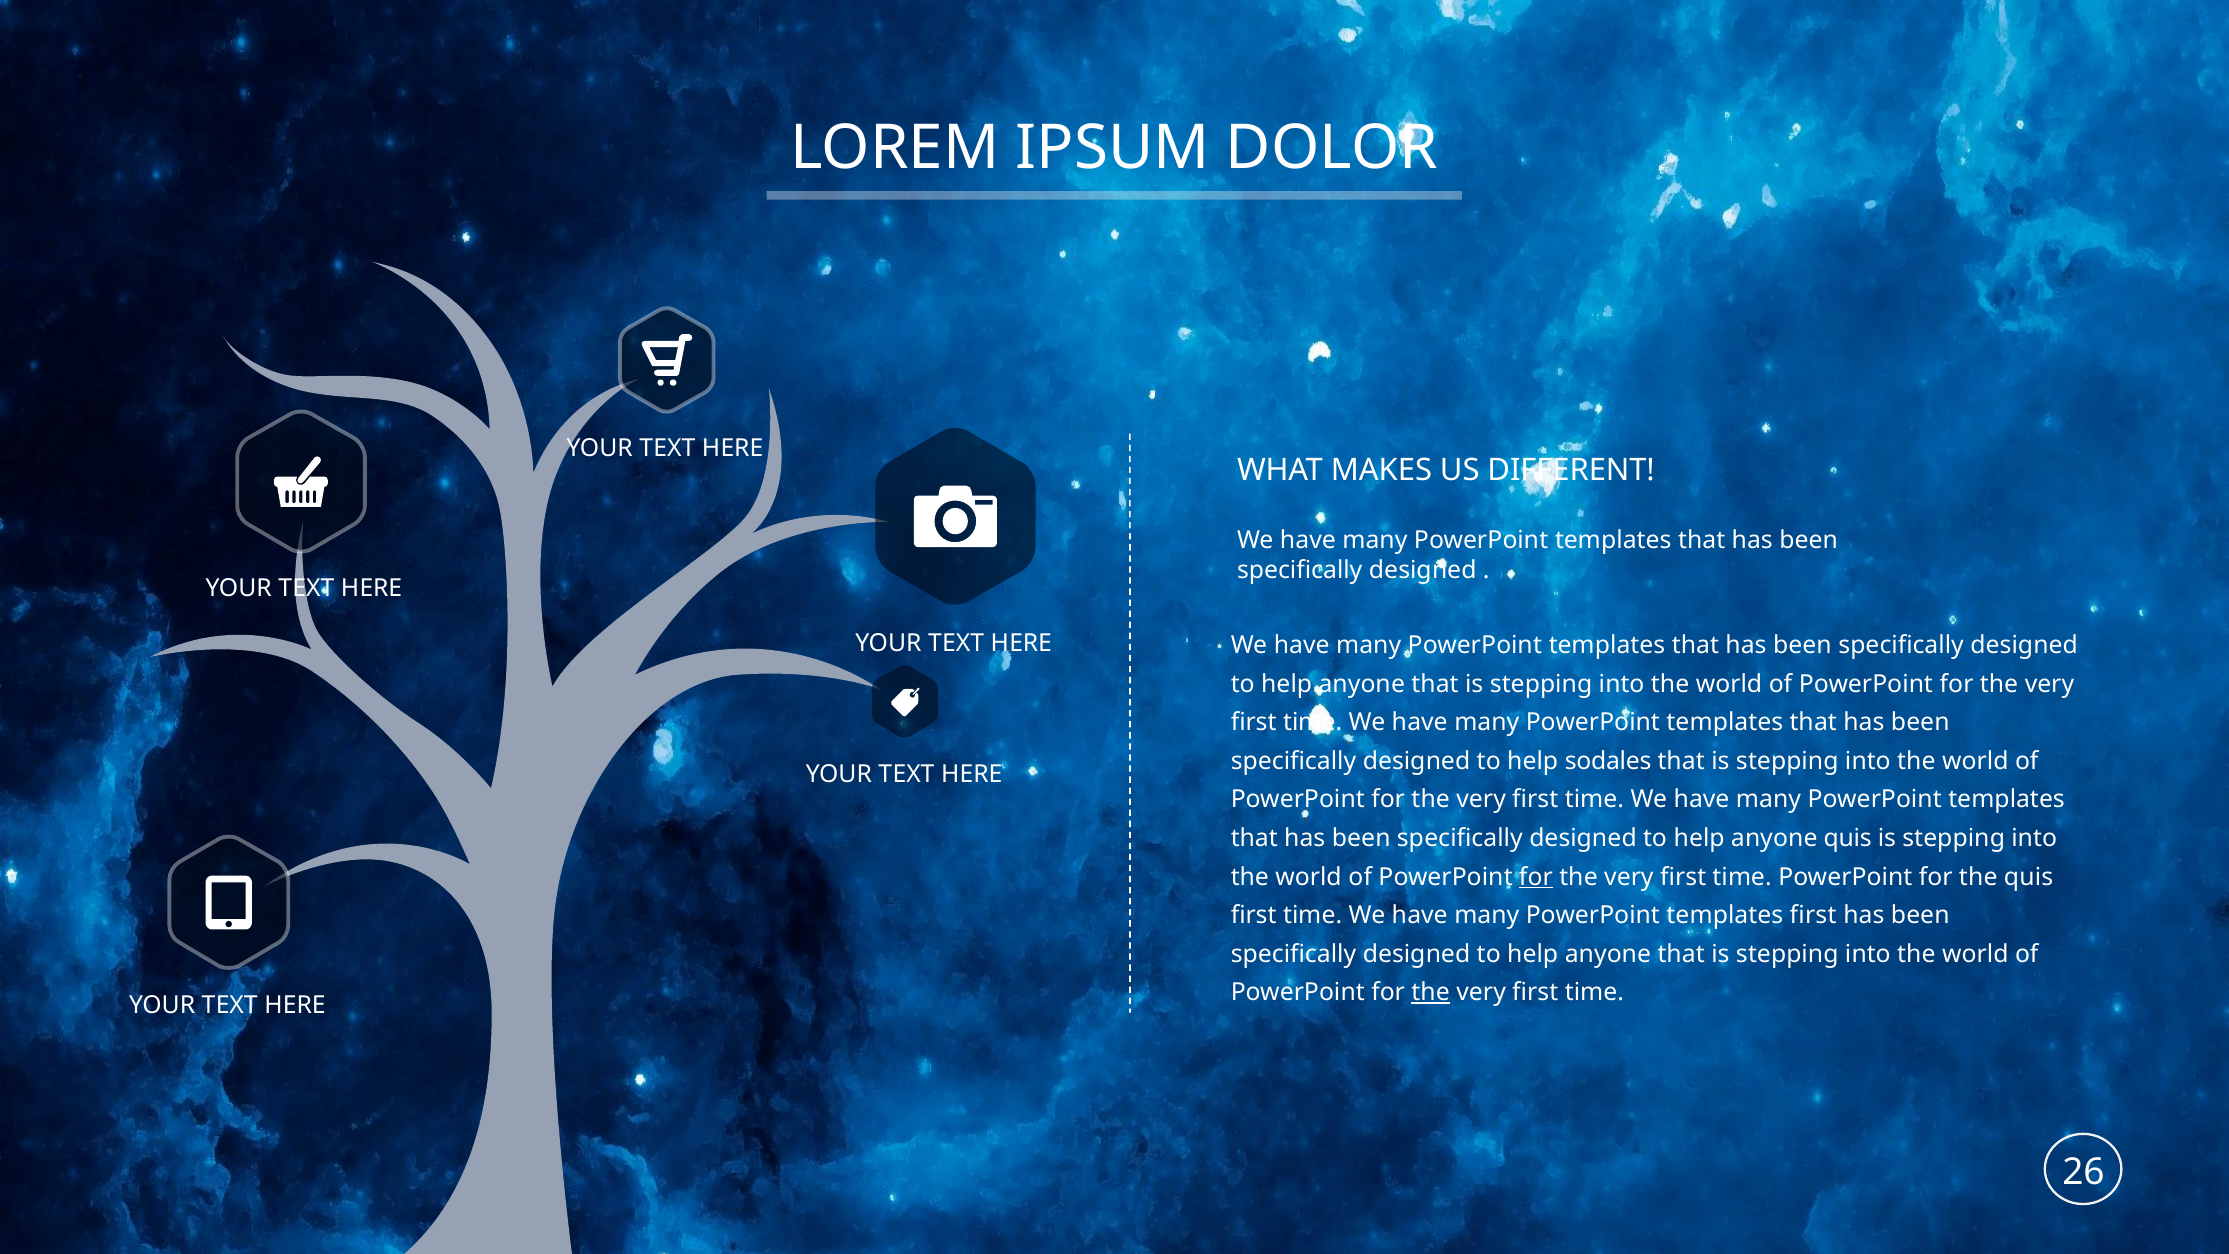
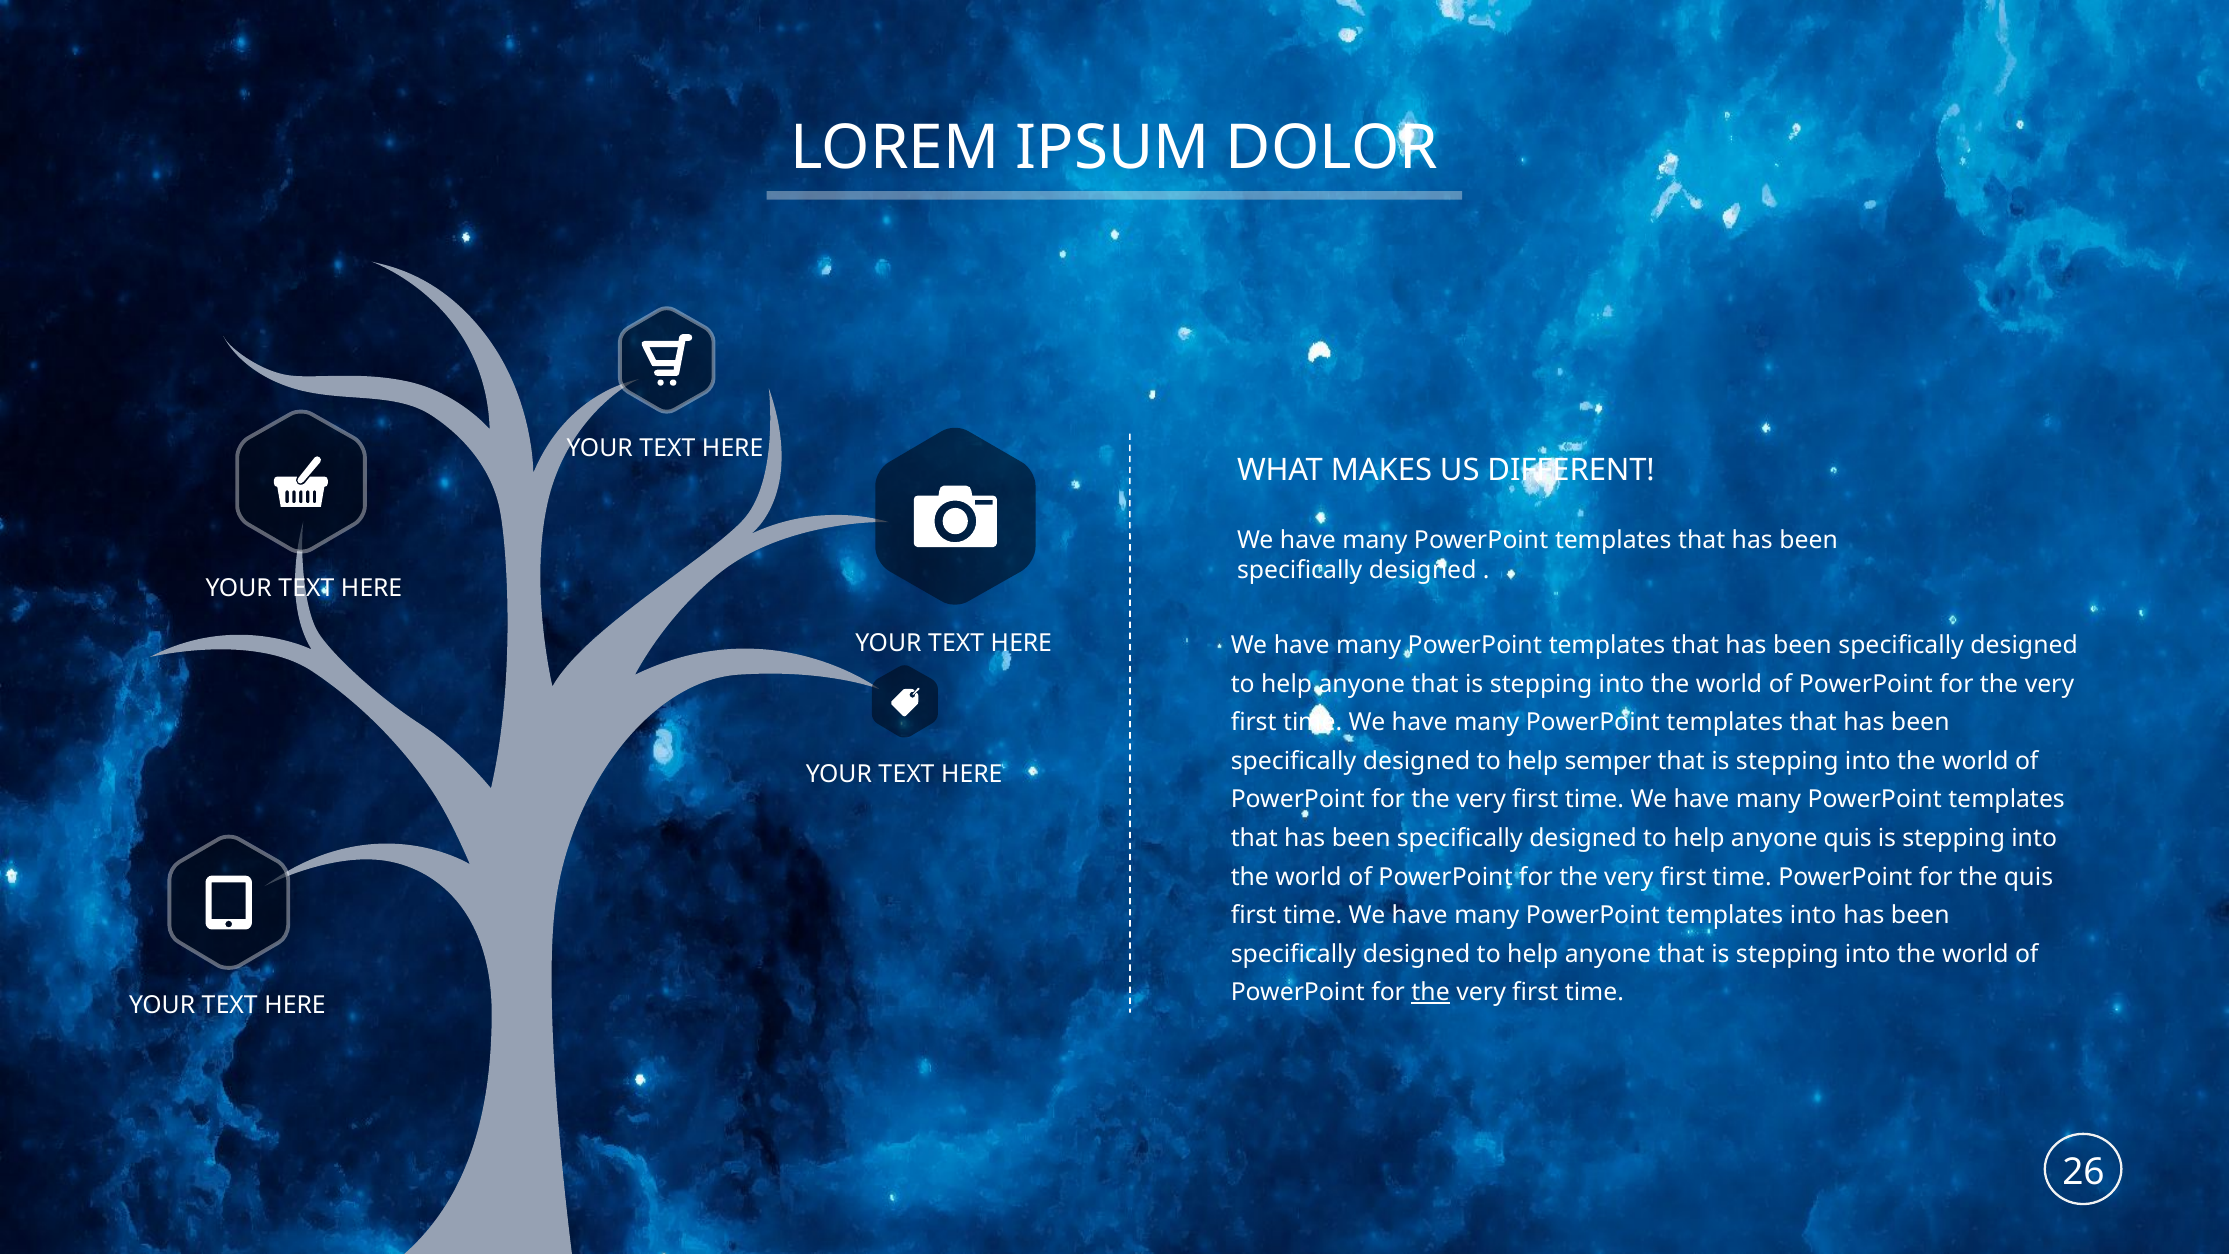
sodales: sodales -> semper (1608, 761)
for underline: present -> none (1536, 877)
templates first: first -> into (1813, 915)
